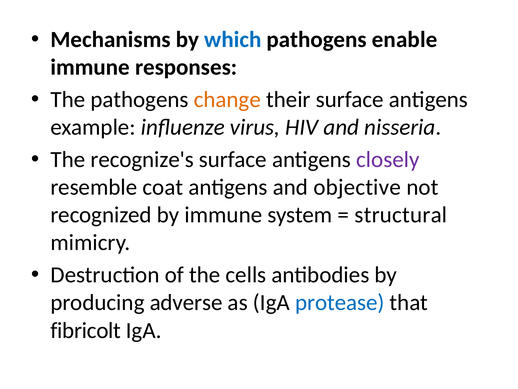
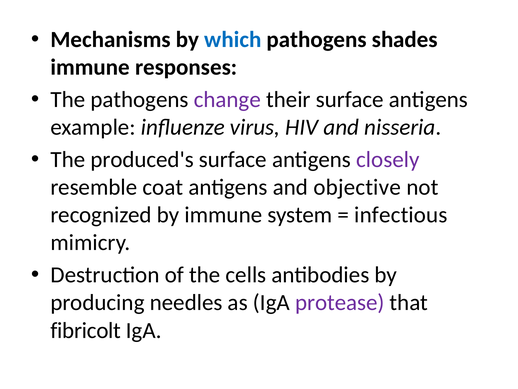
enable: enable -> shades (405, 40)
change colour: orange -> purple (227, 100)
recognize's: recognize's -> produced's (142, 159)
structural: structural -> infectious (401, 215)
adverse: adverse -> needles (186, 302)
protease colour: blue -> purple (340, 302)
